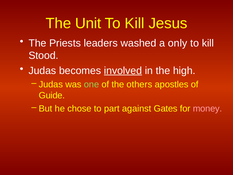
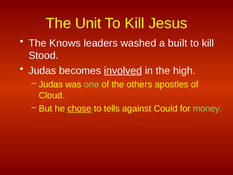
Priests: Priests -> Knows (65, 43)
only: only -> built (178, 43)
Guide: Guide -> Cloud (52, 95)
chose underline: none -> present (79, 108)
part: part -> tells (112, 108)
Gates: Gates -> Could (166, 108)
money colour: pink -> light green (207, 108)
